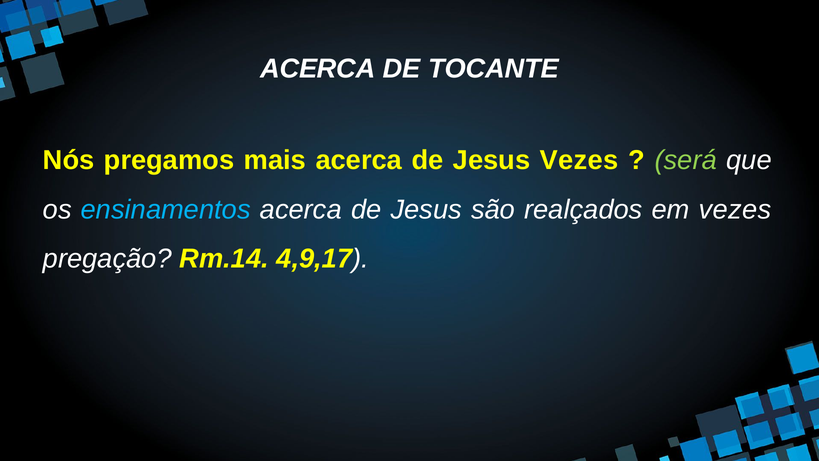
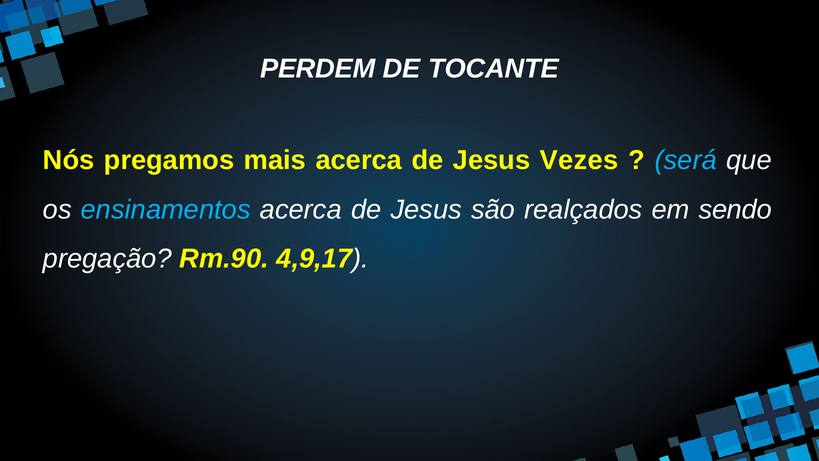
ACERCA: ACERCA -> PERDEM (318, 69)
será colour: light green -> light blue (686, 160)
em vezes: vezes -> sendo (735, 210)
Rm.14: Rm.14 -> Rm.90 (224, 259)
